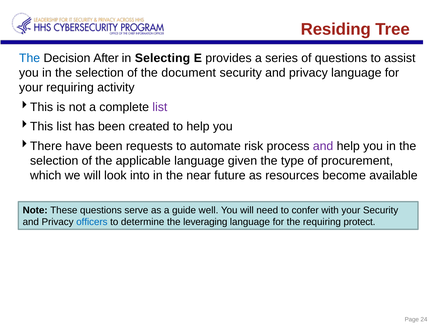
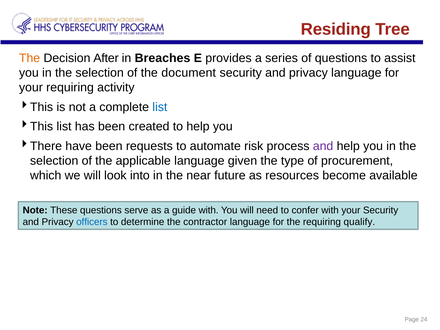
The colour: blue -> orange (30, 58)
Selecting: Selecting -> Breaches (163, 58)
list colour: purple -> blue (160, 107)
guide well: well -> with (209, 210)
leveraging: leveraging -> contractor (205, 222)
protect: protect -> qualify (359, 222)
